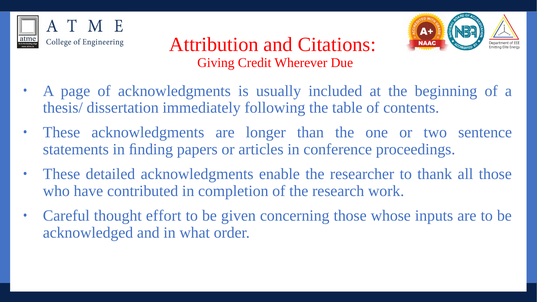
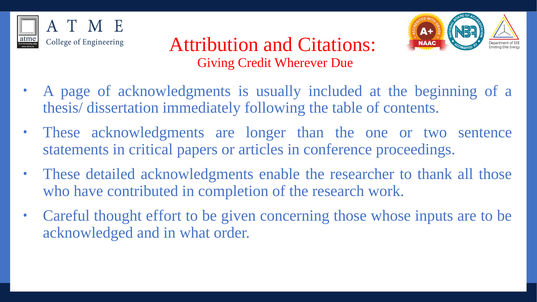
ﬁnding: ﬁnding -> critical (151, 149)
